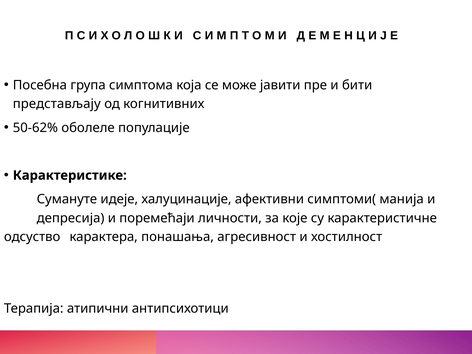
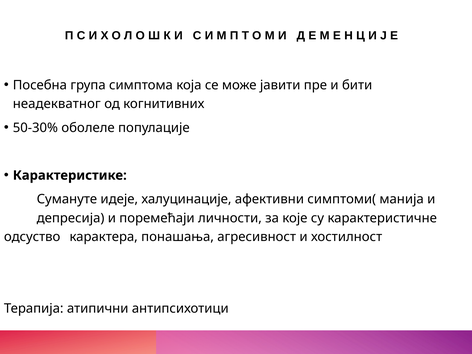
представљају: представљају -> неадекватног (57, 104)
50-62%: 50-62% -> 50-30% (35, 128)
